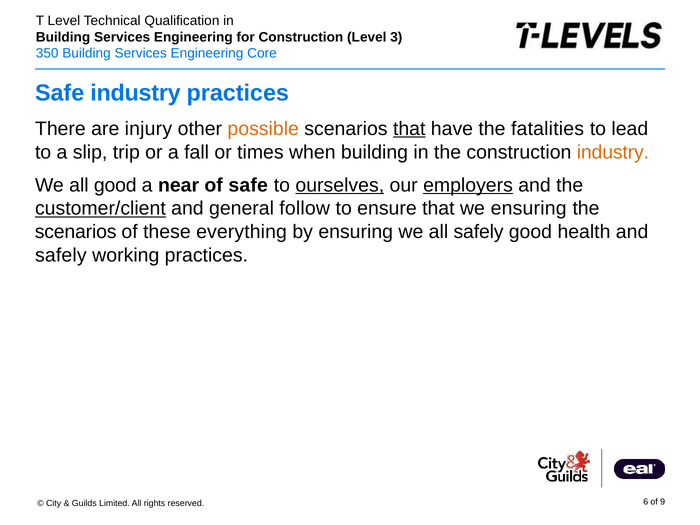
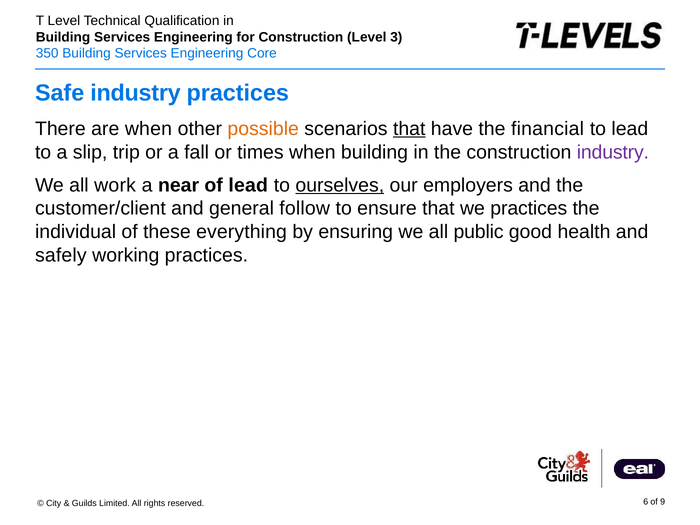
are injury: injury -> when (148, 129)
fatalities: fatalities -> financial (548, 129)
industry colour: orange -> purple (613, 152)
all good: good -> work (115, 185)
of safe: safe -> lead (248, 185)
employers underline: present -> none (468, 185)
customer/client underline: present -> none (100, 209)
we ensuring: ensuring -> practices (529, 209)
scenarios: scenarios -> individual (76, 232)
all safely: safely -> public (479, 232)
